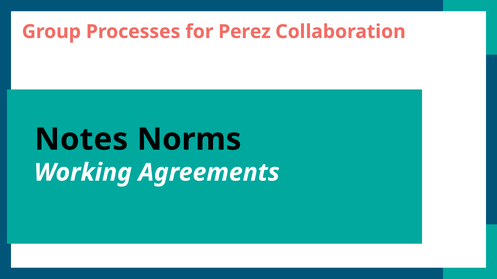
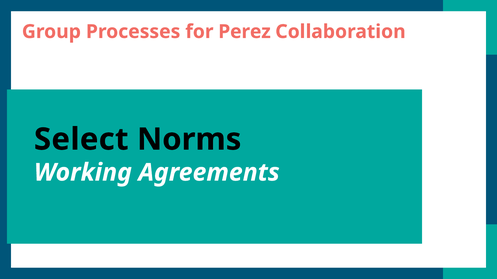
Notes: Notes -> Select (81, 140)
